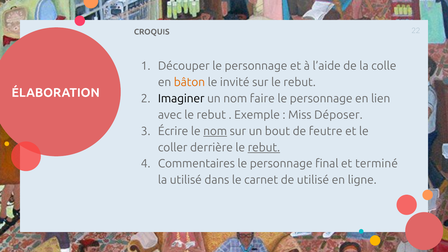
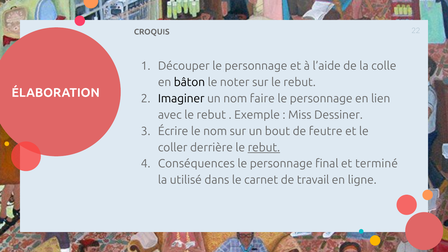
bâton colour: orange -> black (189, 82)
invité: invité -> noter (235, 82)
Déposer: Déposer -> Dessiner (338, 115)
nom underline: present -> none (215, 131)
Commentaires: Commentaires -> Conséquences (196, 164)
de utilisé: utilisé -> travail (313, 180)
